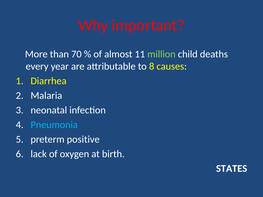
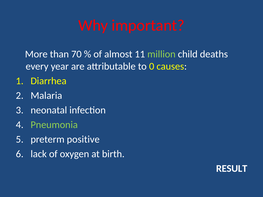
8: 8 -> 0 (152, 66)
Pneumonia colour: light blue -> light green (54, 125)
STATES: STATES -> RESULT (232, 169)
